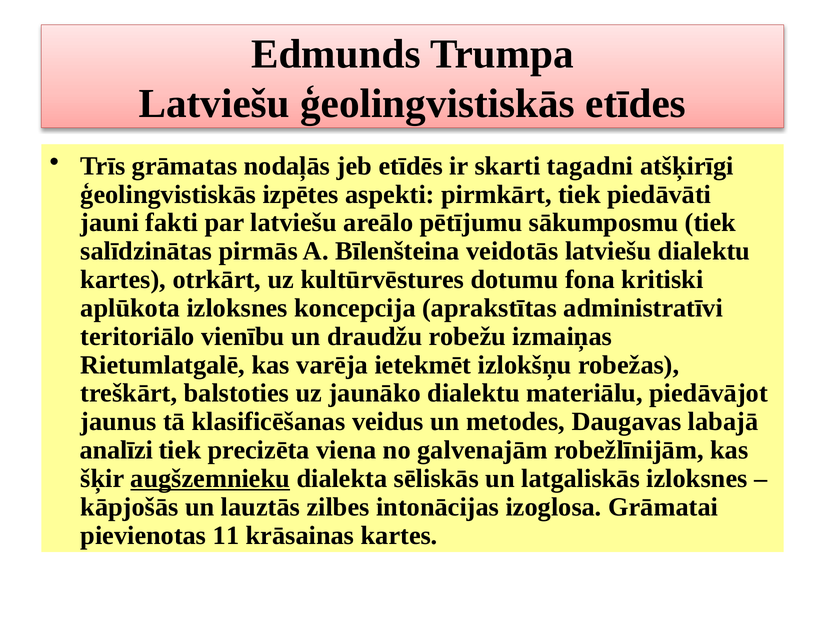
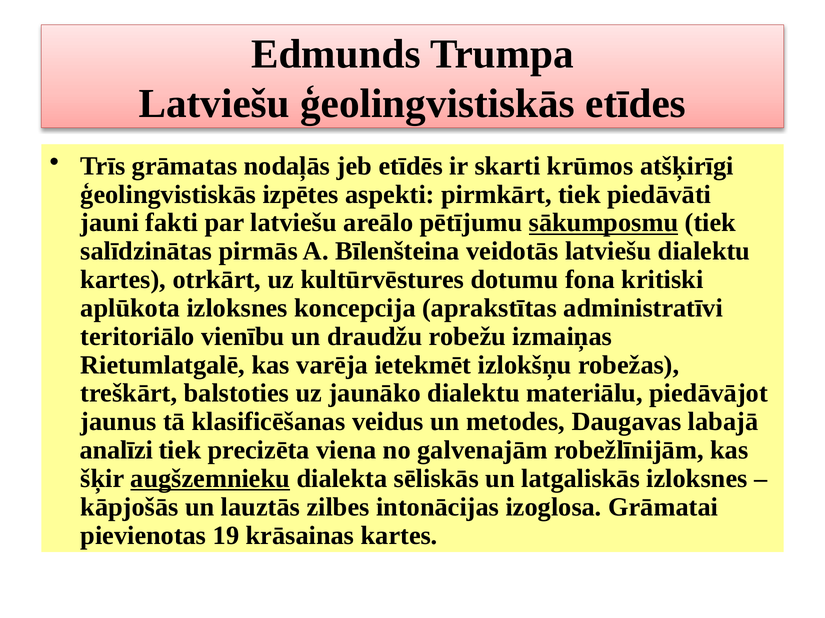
tagadni: tagadni -> krūmos (590, 166)
sākumposmu underline: none -> present (603, 223)
11: 11 -> 19 (226, 536)
